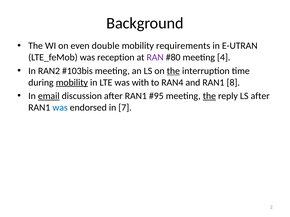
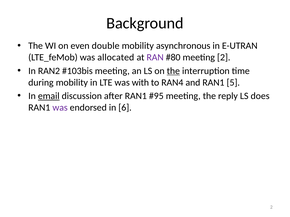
requirements: requirements -> asynchronous (183, 46)
reception: reception -> allocated (116, 57)
meeting 4: 4 -> 2 (224, 57)
mobility underline: present -> none (72, 83)
8: 8 -> 5 (233, 83)
the underline: present -> none (209, 96)
LS after: after -> does (260, 96)
was colour: blue -> purple (60, 108)
7: 7 -> 6 (125, 108)
